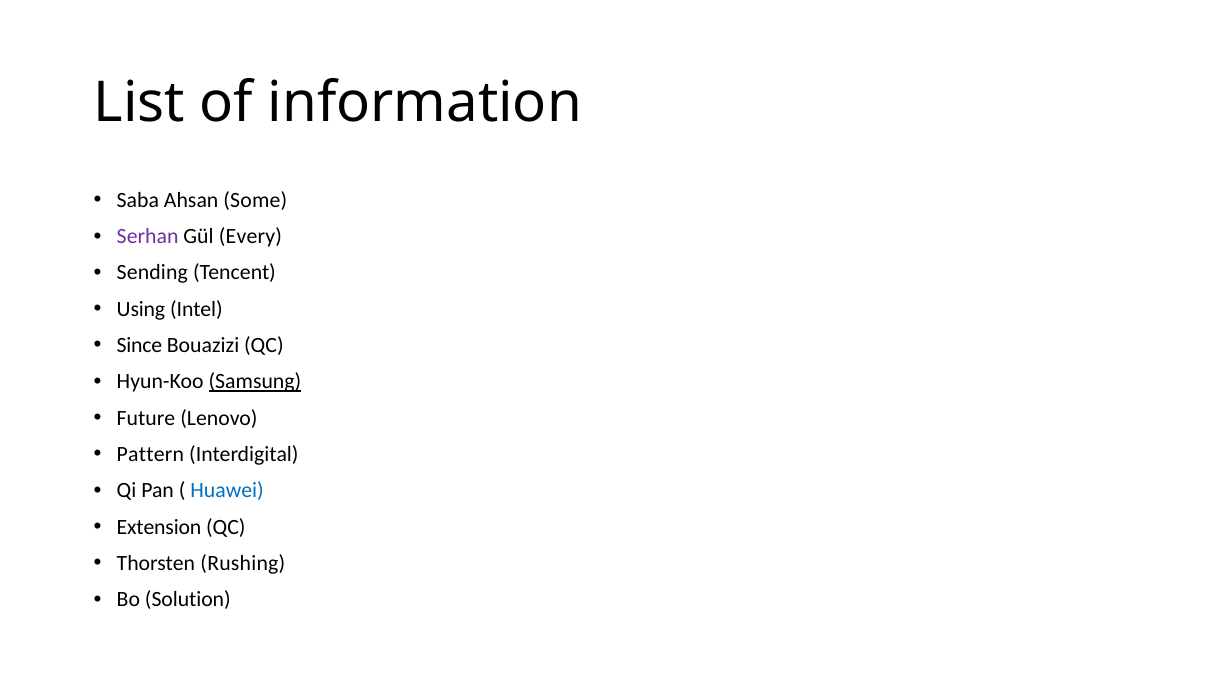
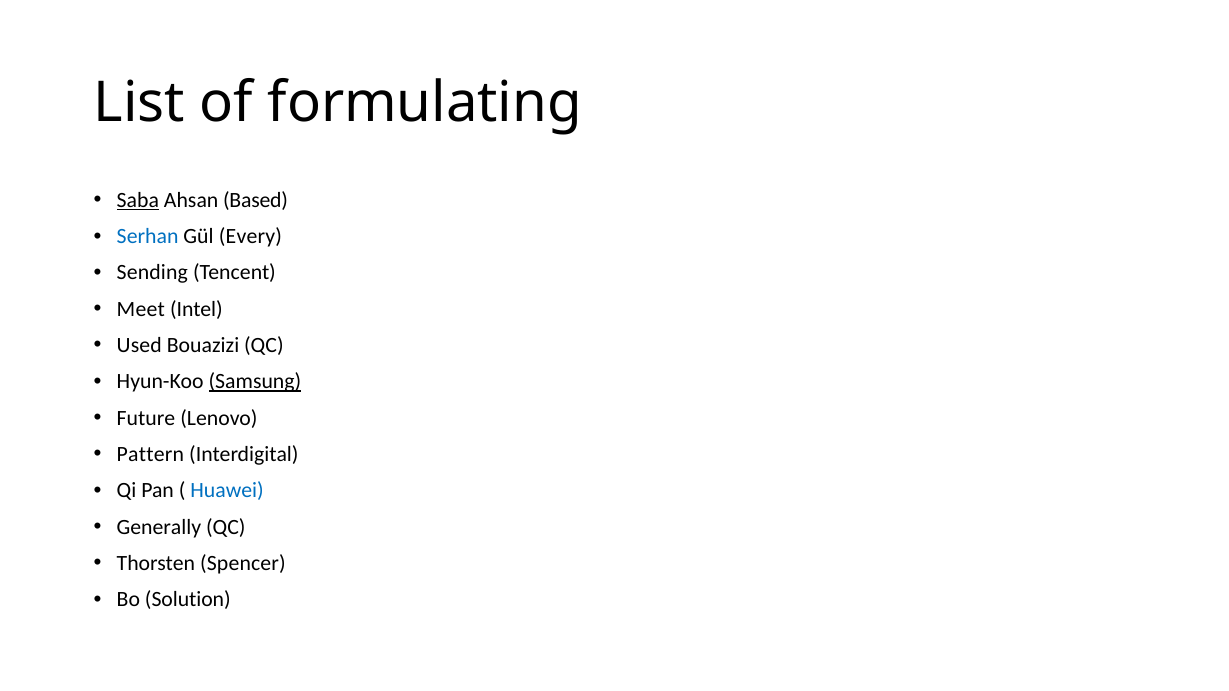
information: information -> formulating (425, 103)
Saba underline: none -> present (138, 200)
Some: Some -> Based (256, 200)
Serhan colour: purple -> blue (148, 237)
Using: Using -> Meet (141, 309)
Since: Since -> Used (139, 346)
Extension: Extension -> Generally (159, 527)
Rushing: Rushing -> Spencer (243, 563)
